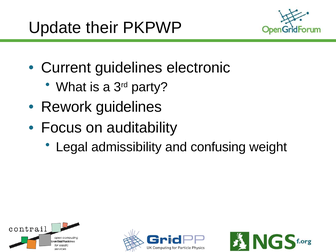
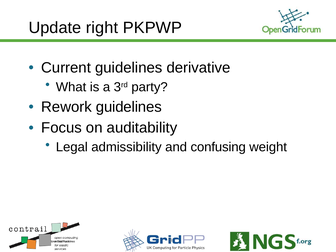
their: their -> right (102, 28)
electronic: electronic -> derivative (198, 68)
